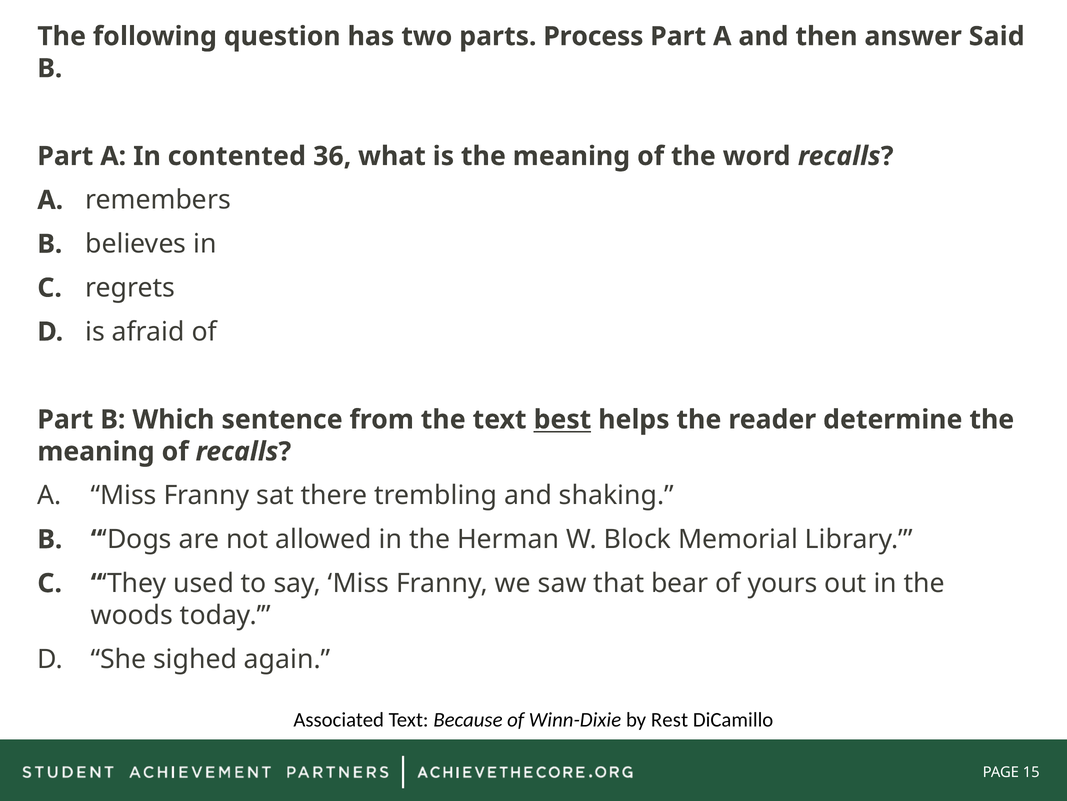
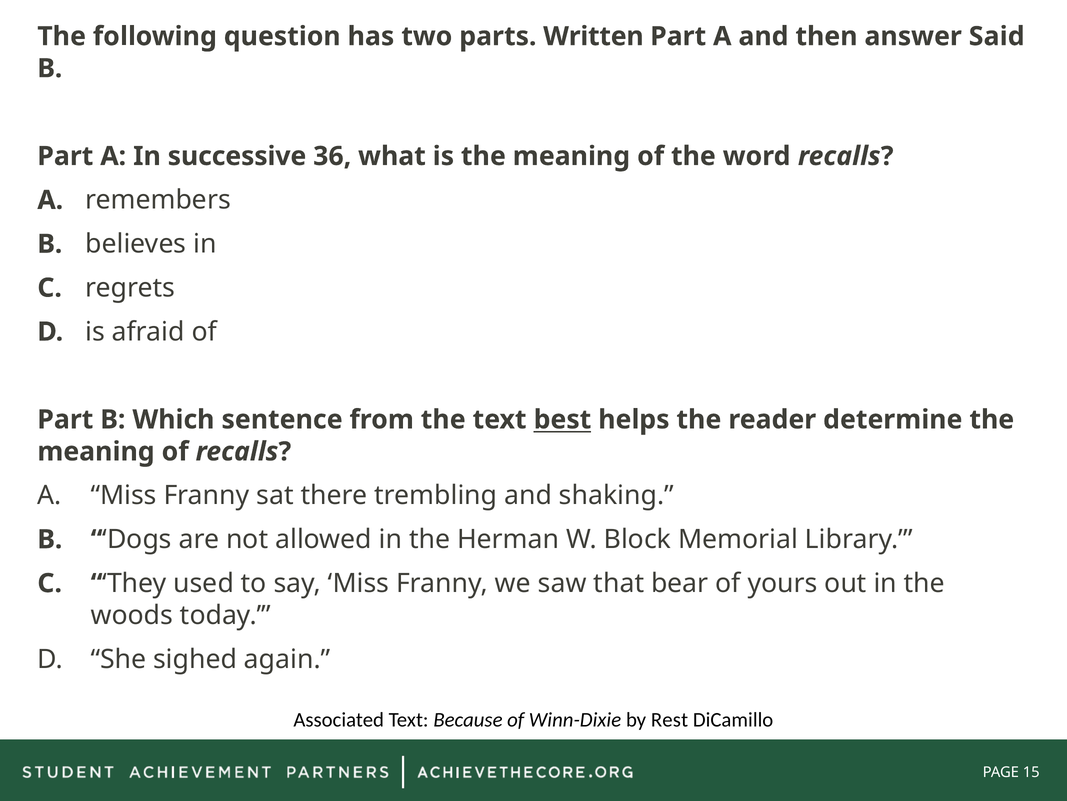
Process: Process -> Written (593, 36)
contented: contented -> successive (237, 156)
